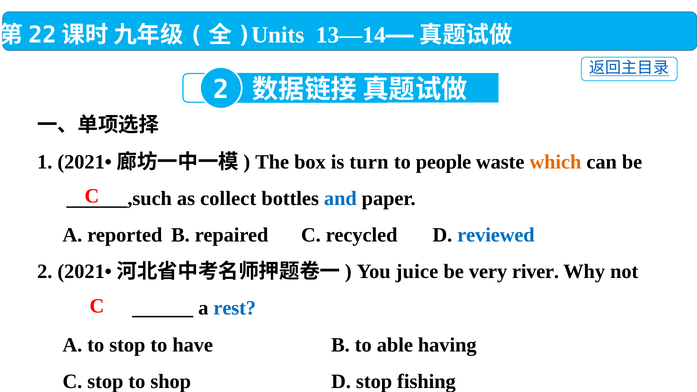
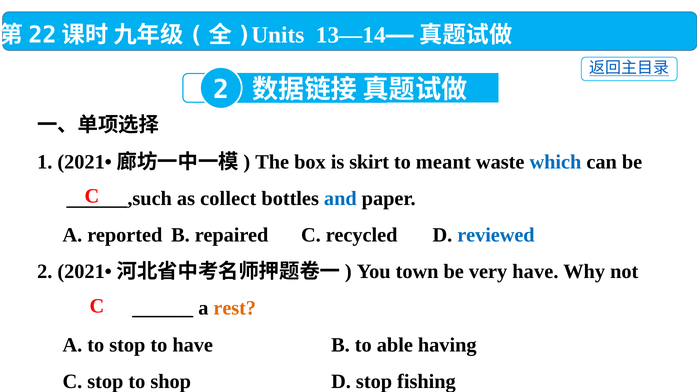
turn: turn -> skirt (369, 162)
people: people -> meant (443, 162)
which colour: orange -> blue (555, 162)
juice: juice -> town (417, 272)
very river: river -> have (535, 272)
rest colour: blue -> orange (235, 308)
